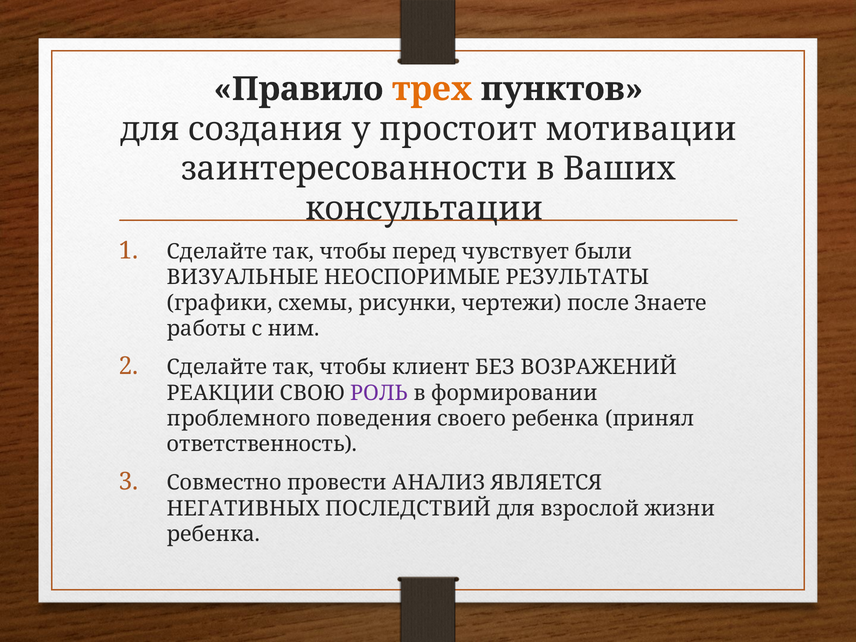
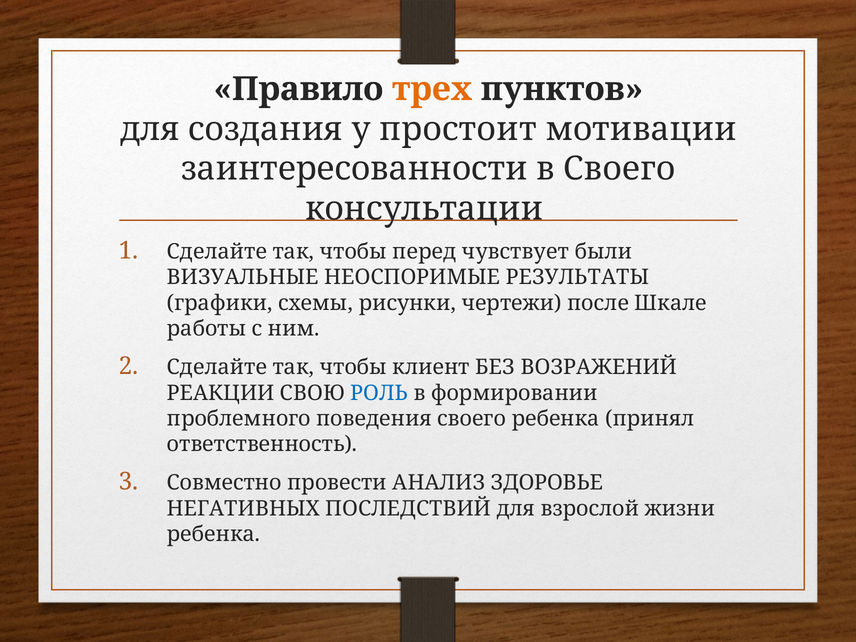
в Ваших: Ваших -> Своего (619, 169)
Знаете: Знаете -> Шкале (671, 303)
РОЛЬ colour: purple -> blue (379, 393)
ЯВЛЯЕТСЯ: ЯВЛЯЕТСЯ -> ЗДОРОВЬЕ (547, 483)
